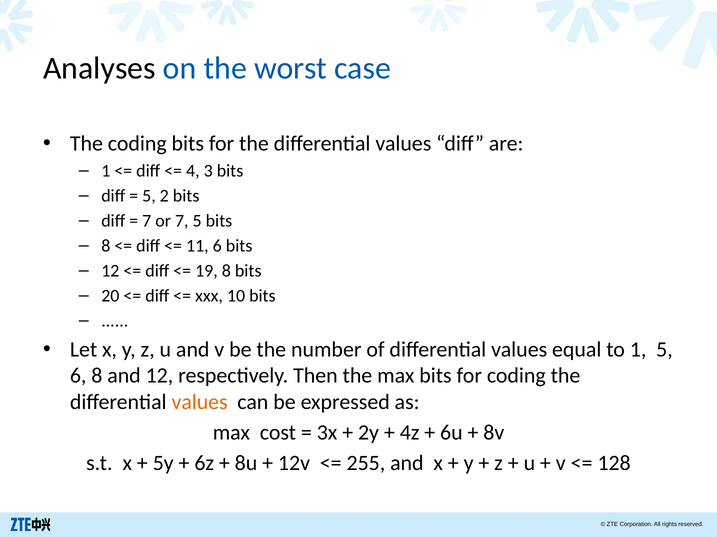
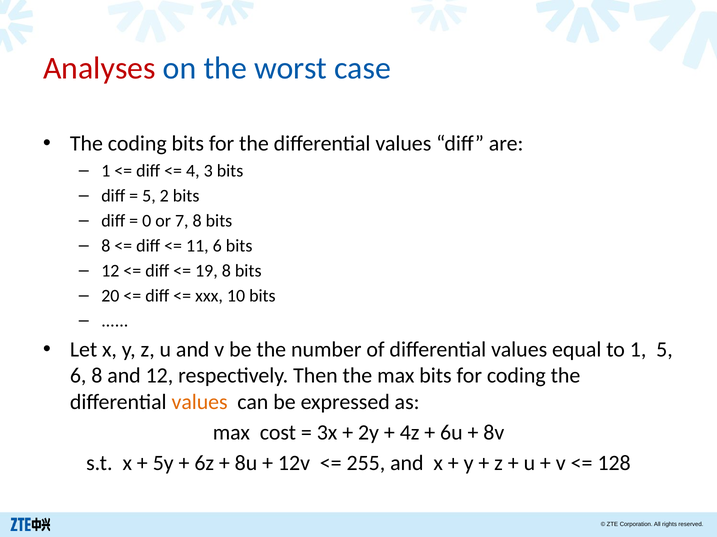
Analyses colour: black -> red (99, 69)
7: 7 -> 0 (147, 221)
7 5: 5 -> 8 (197, 221)
